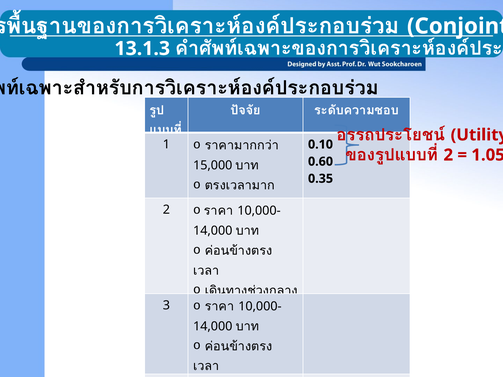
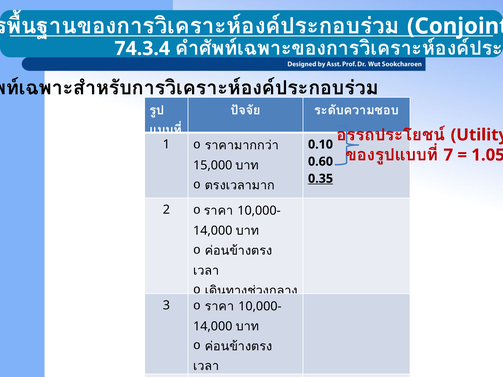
13.1.3: 13.1.3 -> 74.3.4 (142, 49)
2: 2 -> 7 (448, 155)
0.35 underline: none -> present (321, 179)
